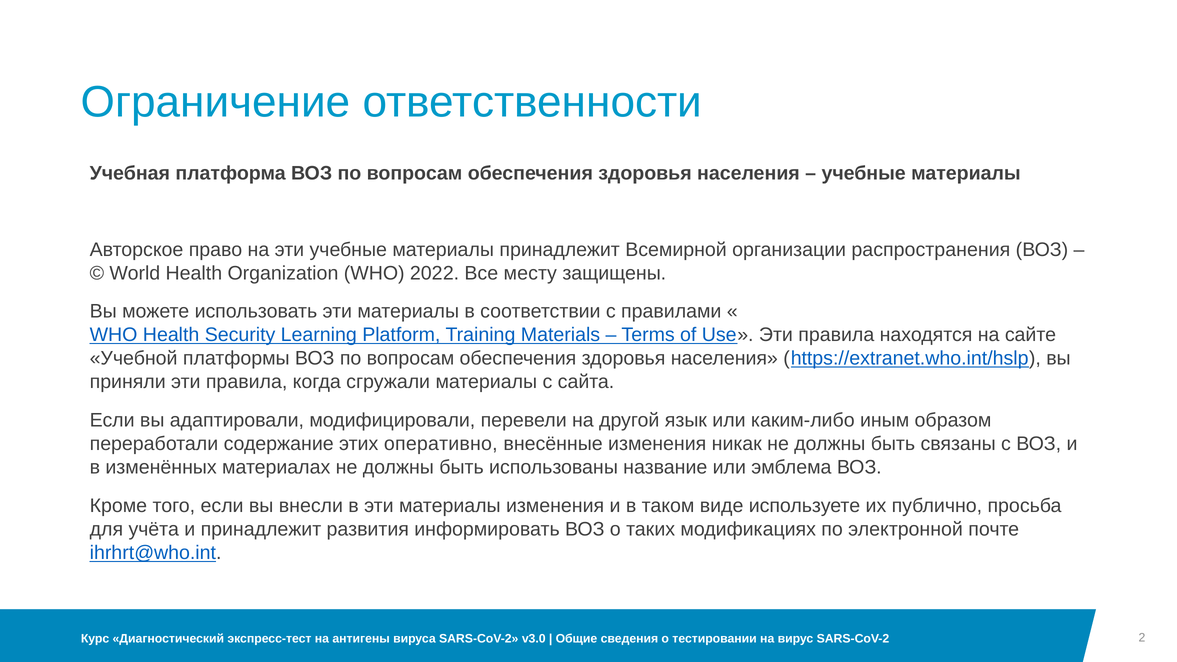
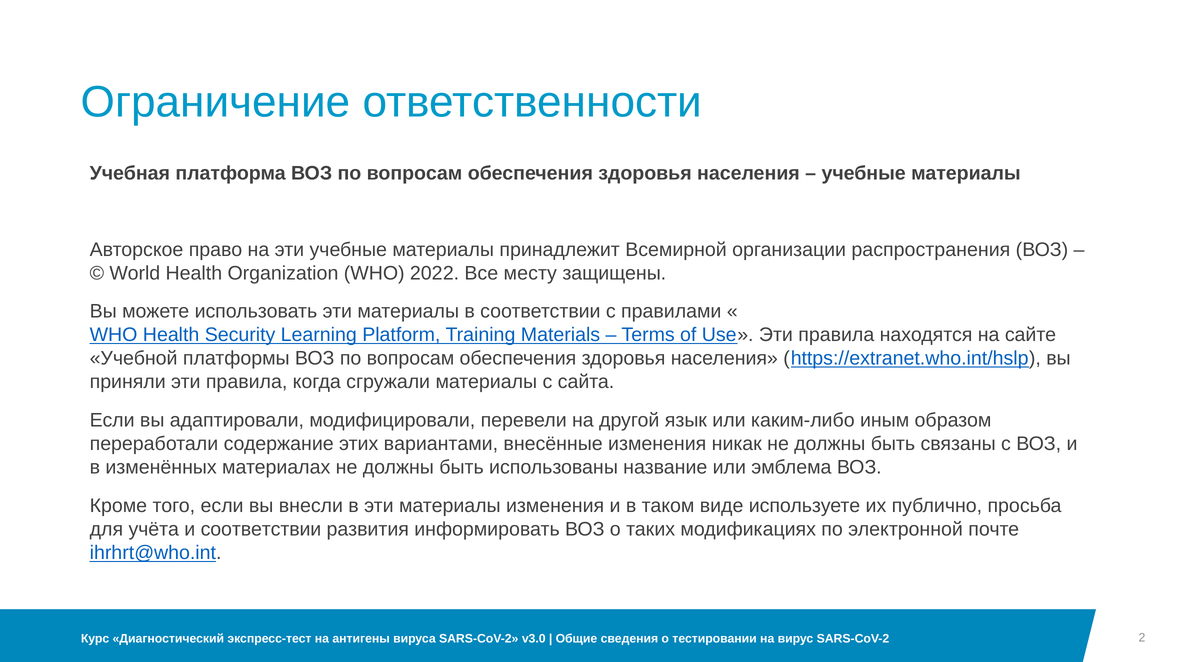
оперативно: оперативно -> вариантами (441, 444)
и принадлежит: принадлежит -> соответствии (261, 529)
